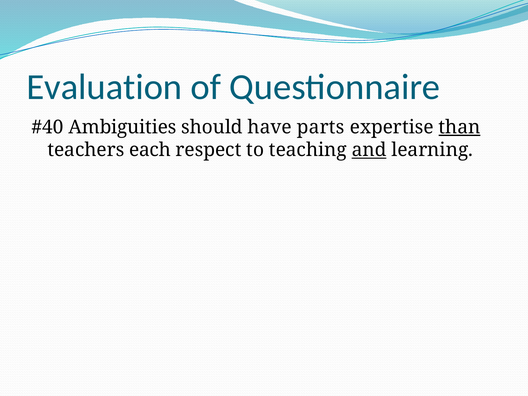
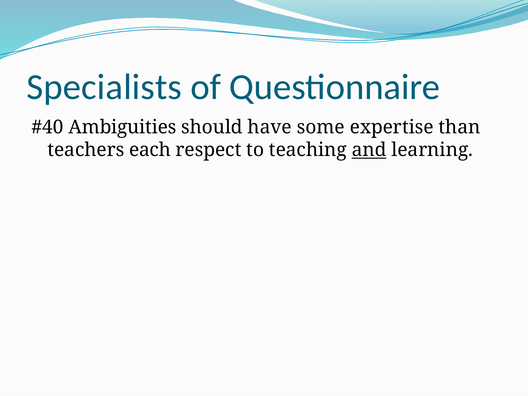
Evaluation: Evaluation -> Specialists (104, 87)
parts: parts -> some (321, 127)
than underline: present -> none (459, 127)
